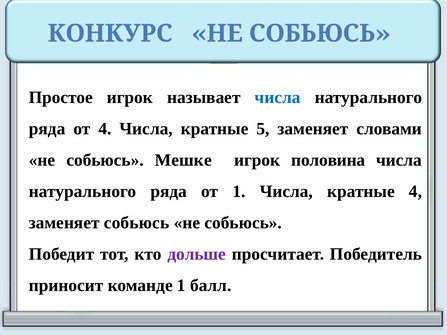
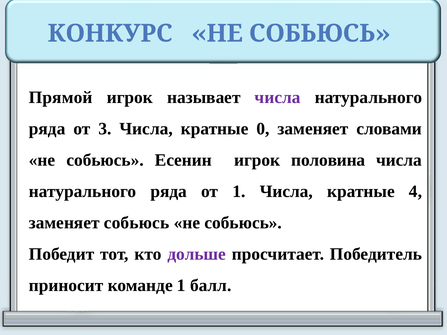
Простое: Простое -> Прямой (61, 98)
числа colour: blue -> purple (278, 98)
от 4: 4 -> 3 (105, 129)
5: 5 -> 0 (263, 129)
Мешке: Мешке -> Есенин (183, 160)
